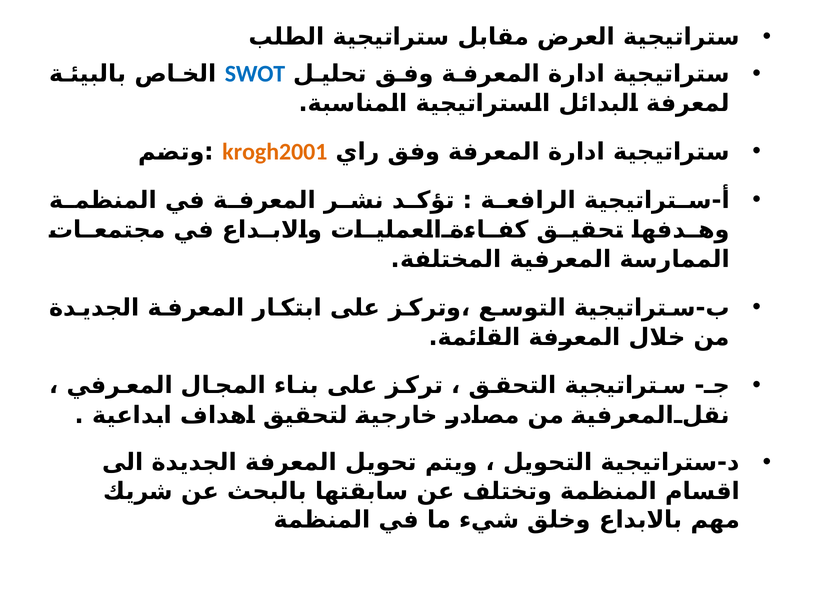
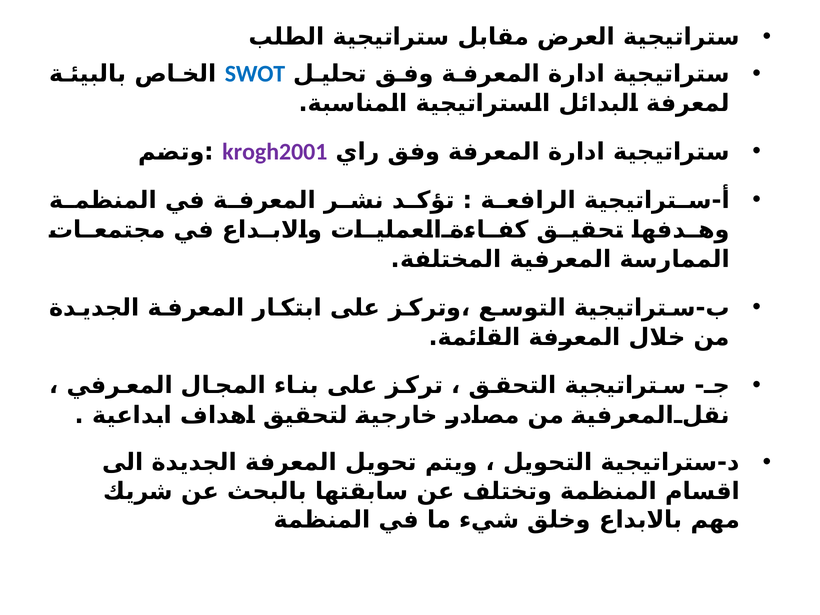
krogh2001 colour: orange -> purple (275, 152)
